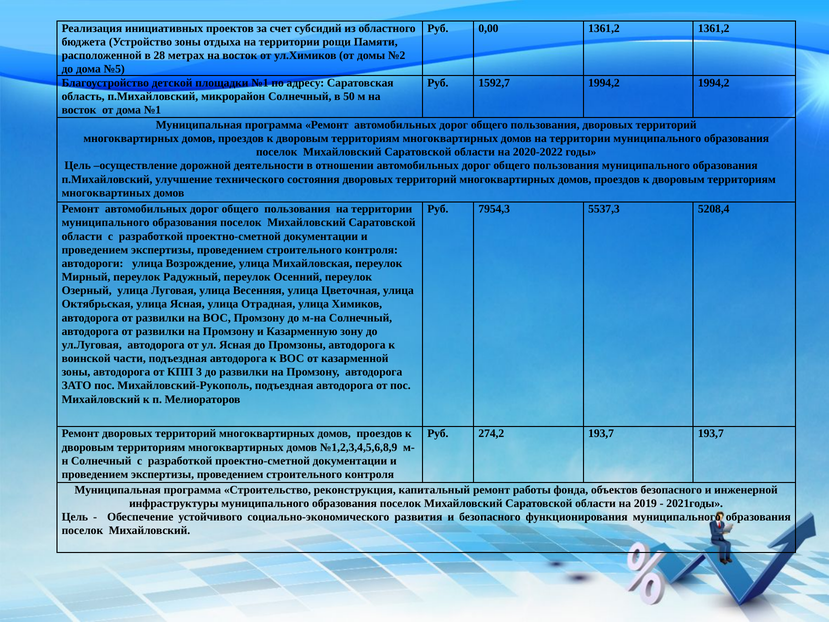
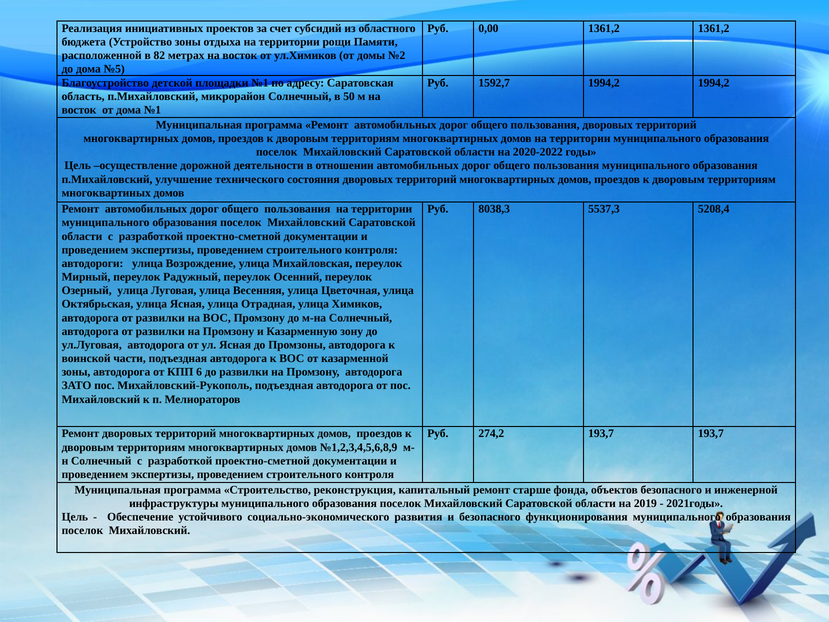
28: 28 -> 82 (159, 56)
7954,3: 7954,3 -> 8038,3 (494, 209)
3: 3 -> 6 (199, 372)
работы: работы -> старше (532, 490)
